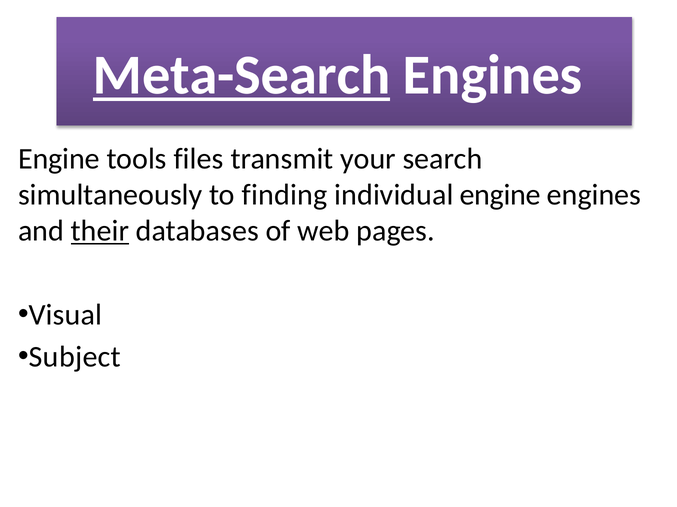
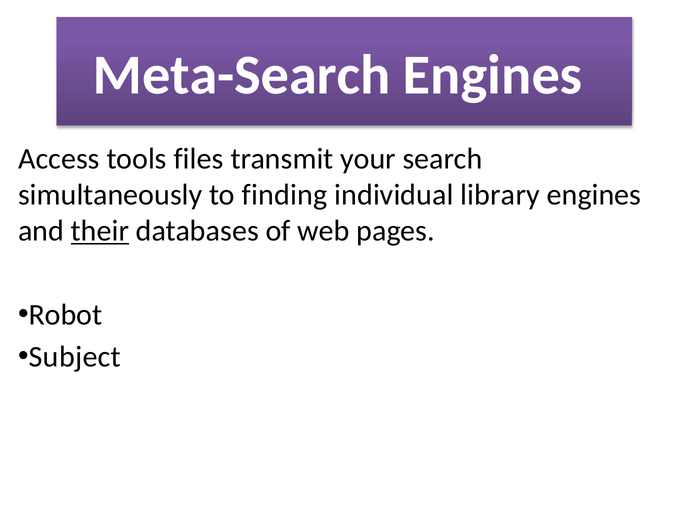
Meta-Search underline: present -> none (242, 75)
Engine: Engine -> Access (59, 159)
individual engine: engine -> library (500, 195)
Visual: Visual -> Robot (65, 315)
